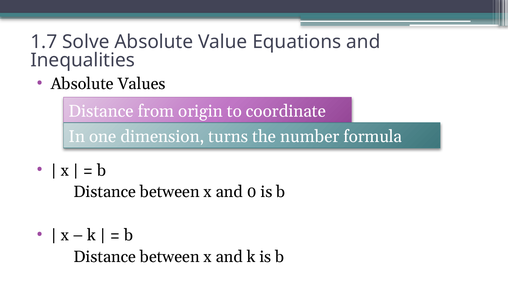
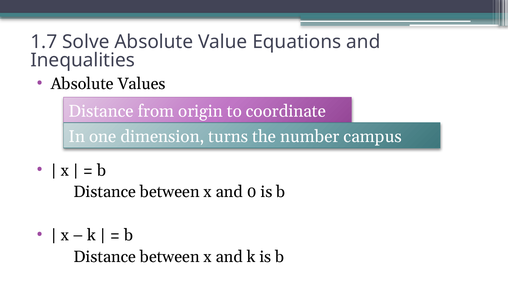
formula: formula -> campus (373, 136)
